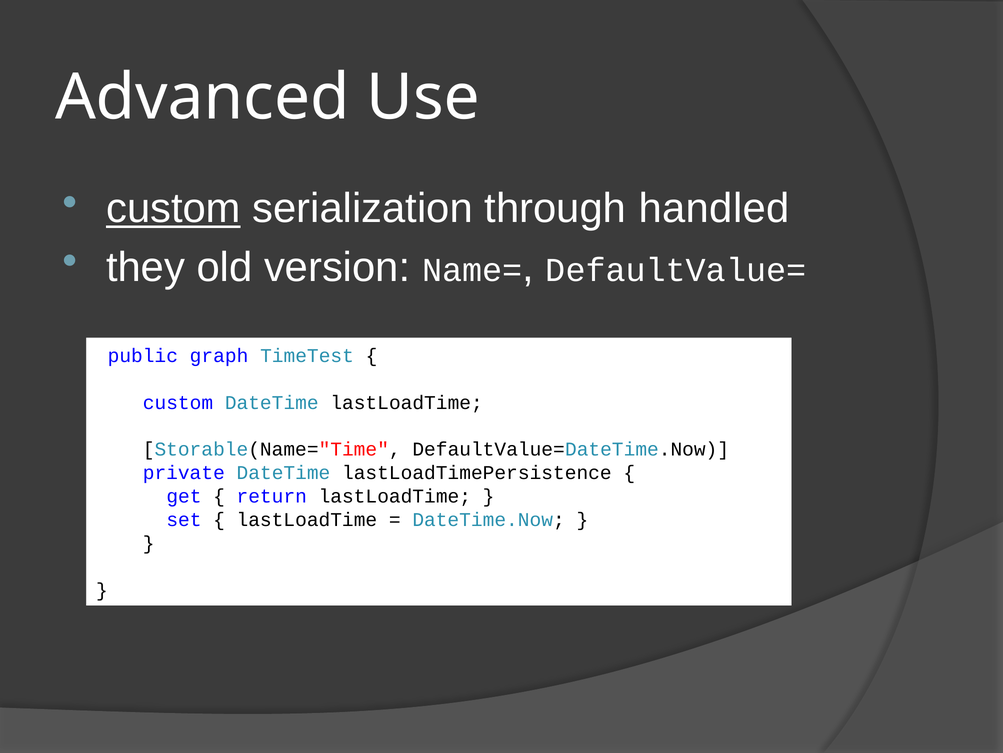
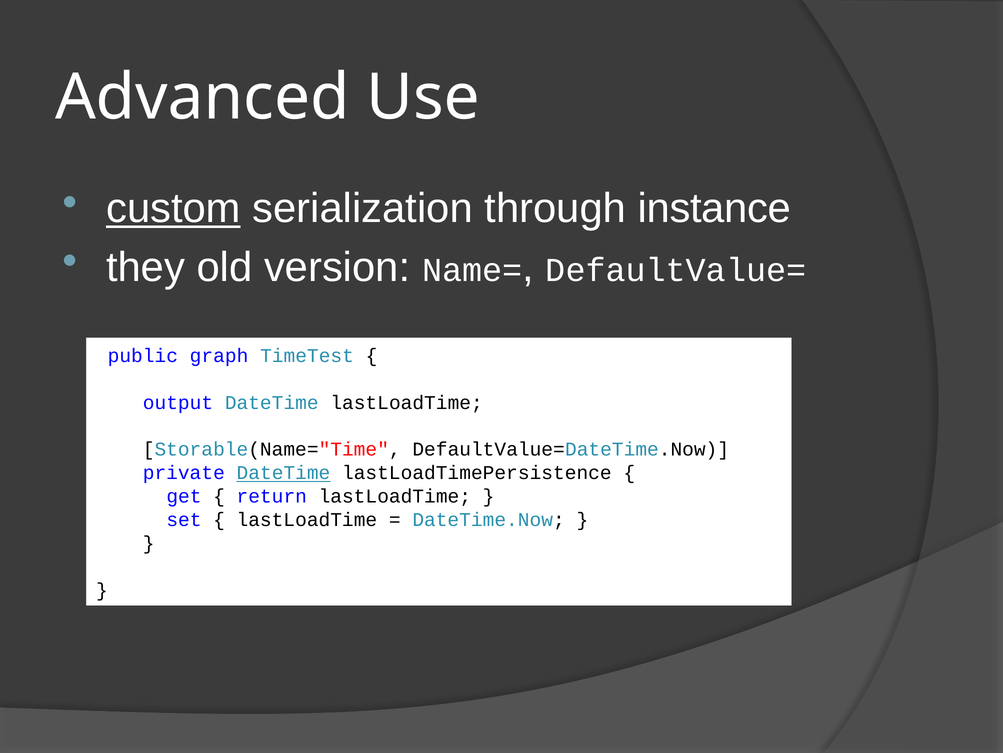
handled: handled -> instance (714, 208)
custom: custom -> output (178, 402)
DateTime underline: none -> present (283, 472)
